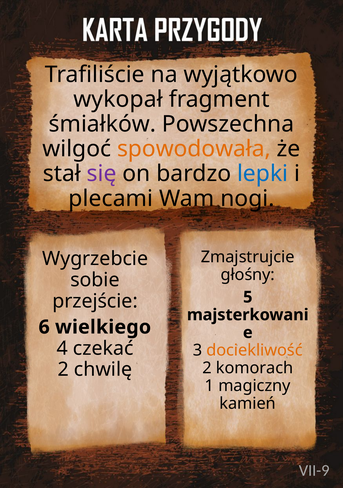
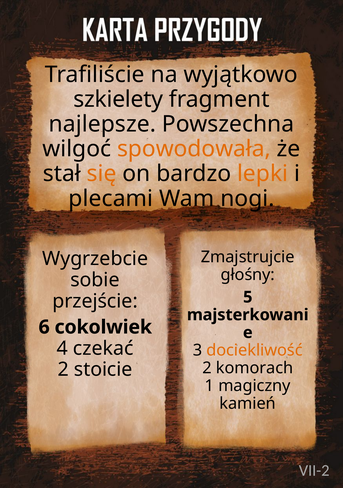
wykopał: wykopał -> szkielety (118, 99)
śmiałków: śmiałków -> najlepsze (102, 124)
się colour: purple -> orange (102, 173)
lepki colour: blue -> orange (263, 173)
wielkiego: wielkiego -> cokolwiek (103, 327)
chwilę: chwilę -> stoicie (103, 369)
VII-9: VII-9 -> VII-2 (314, 470)
